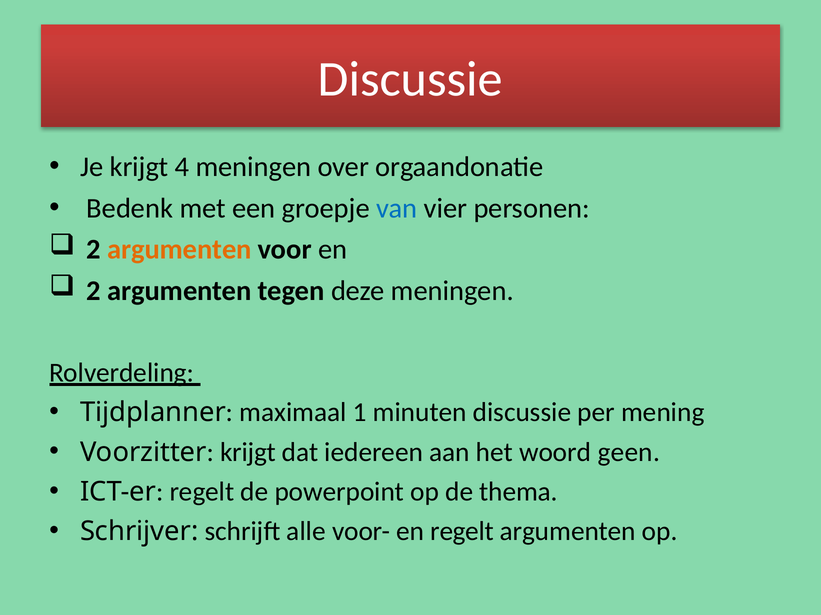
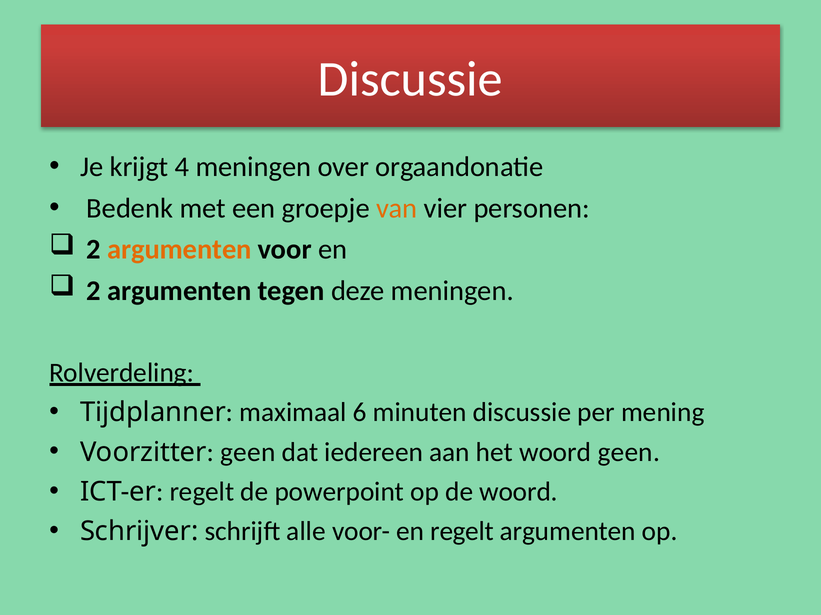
van colour: blue -> orange (397, 208)
1: 1 -> 6 (360, 413)
krijgt: krijgt -> geen (248, 453)
de thema: thema -> woord (519, 492)
